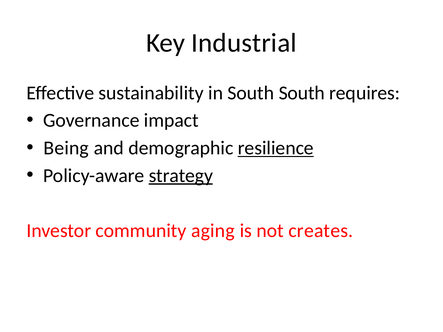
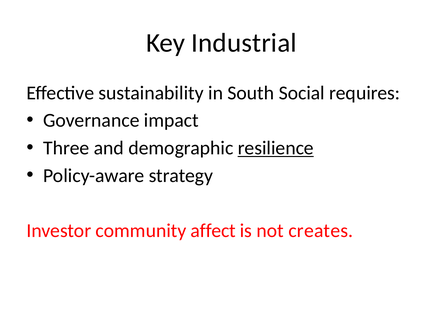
South South: South -> Social (302, 93)
Being: Being -> Three (66, 148)
strategy underline: present -> none (181, 176)
aging: aging -> affect (213, 231)
